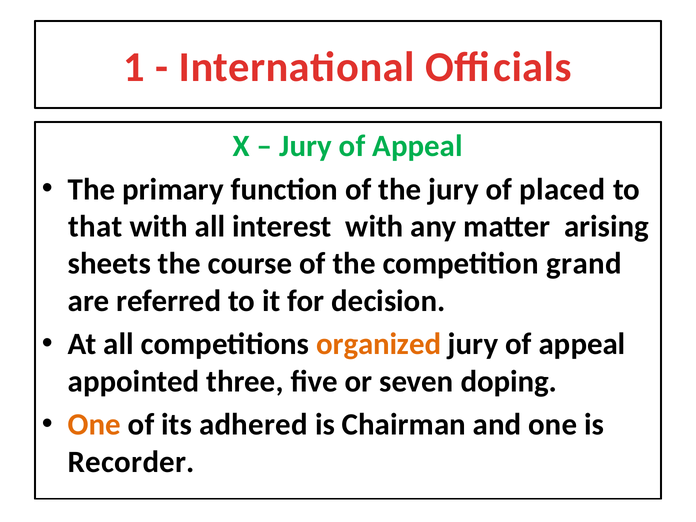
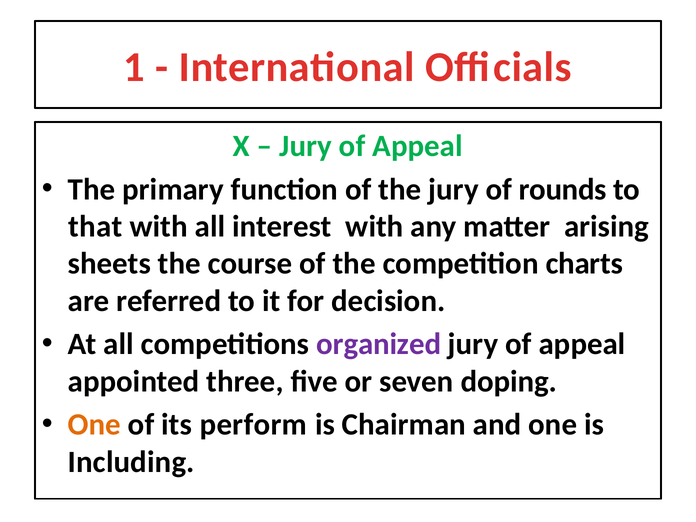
placed: placed -> rounds (563, 189)
grand: grand -> charts (584, 264)
organized colour: orange -> purple (379, 344)
adhered: adhered -> perform (253, 425)
Recorder: Recorder -> Including (131, 462)
